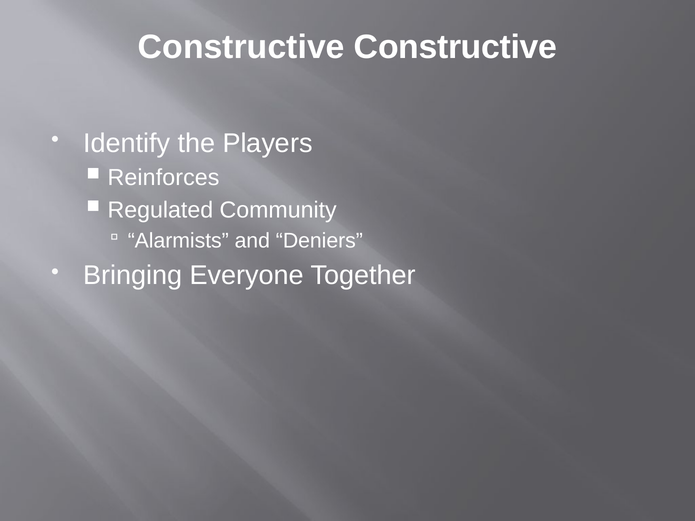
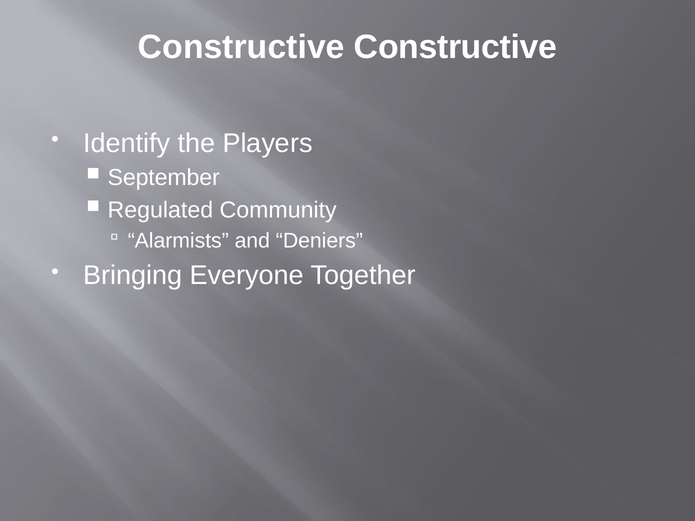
Reinforces: Reinforces -> September (164, 178)
